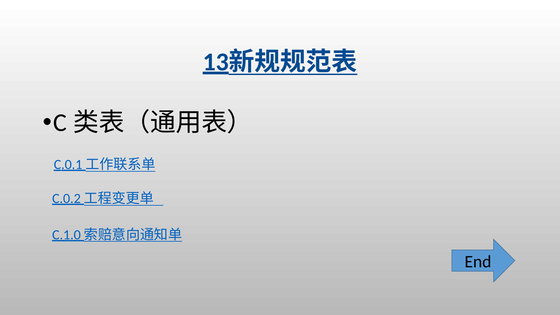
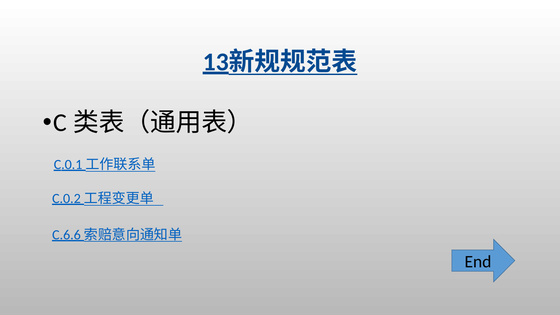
C.1.0: C.1.0 -> C.6.6 (66, 235)
